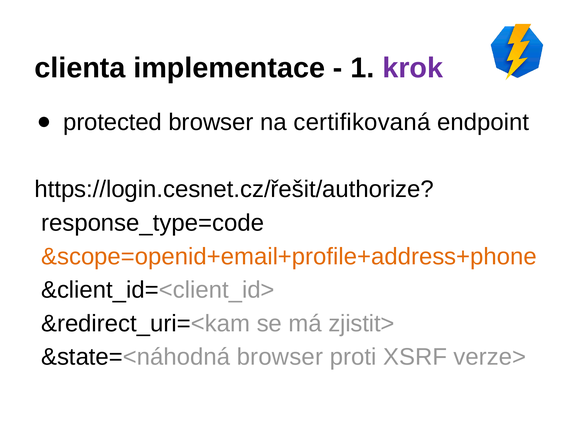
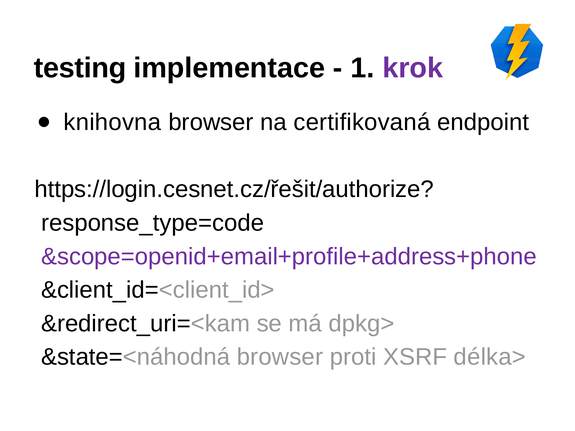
clienta: clienta -> testing (80, 68)
protected: protected -> knihovna (112, 122)
&scope=openid+email+profile+address+phone colour: orange -> purple (289, 257)
zjistit>: zjistit> -> dpkg> (361, 324)
verze>: verze> -> délka> (490, 357)
